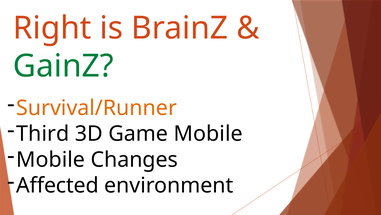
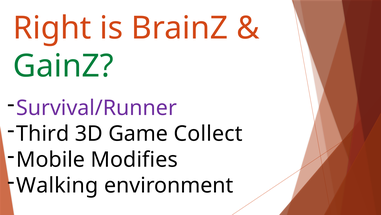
Survival/Runner colour: orange -> purple (97, 108)
Game Mobile: Mobile -> Collect (208, 133)
Changes: Changes -> Modifies (134, 159)
Affected: Affected -> Walking (57, 185)
